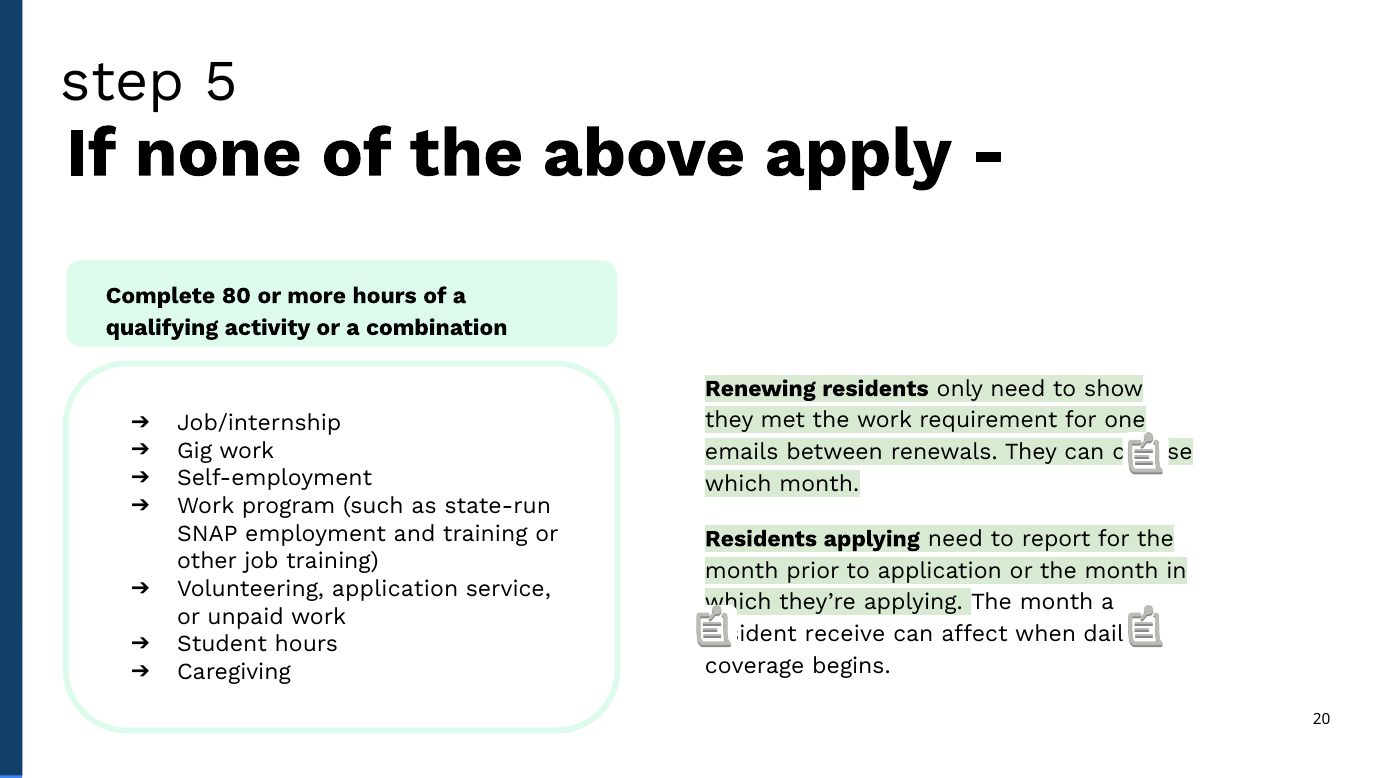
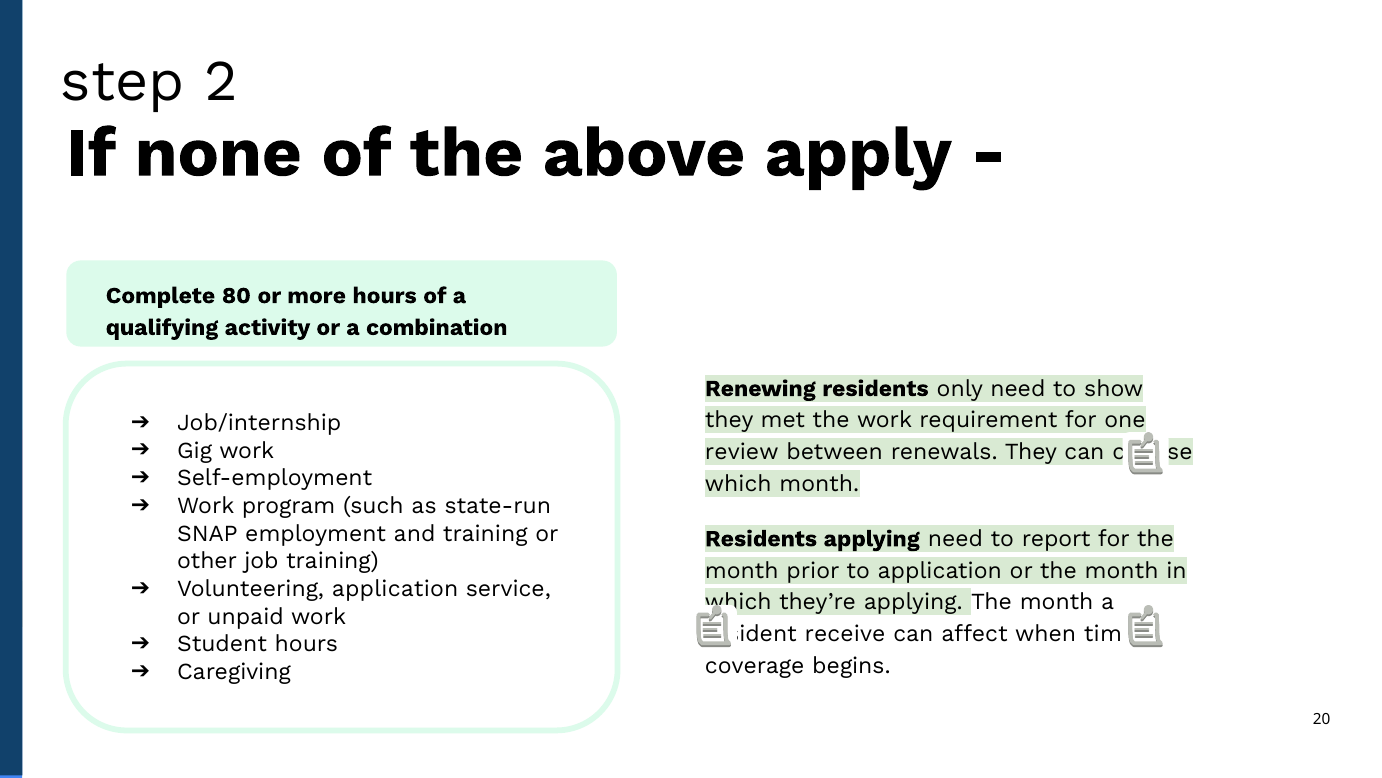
5: 5 -> 2 (221, 82)
emails: emails -> review (742, 452)
daily: daily -> time (1110, 634)
